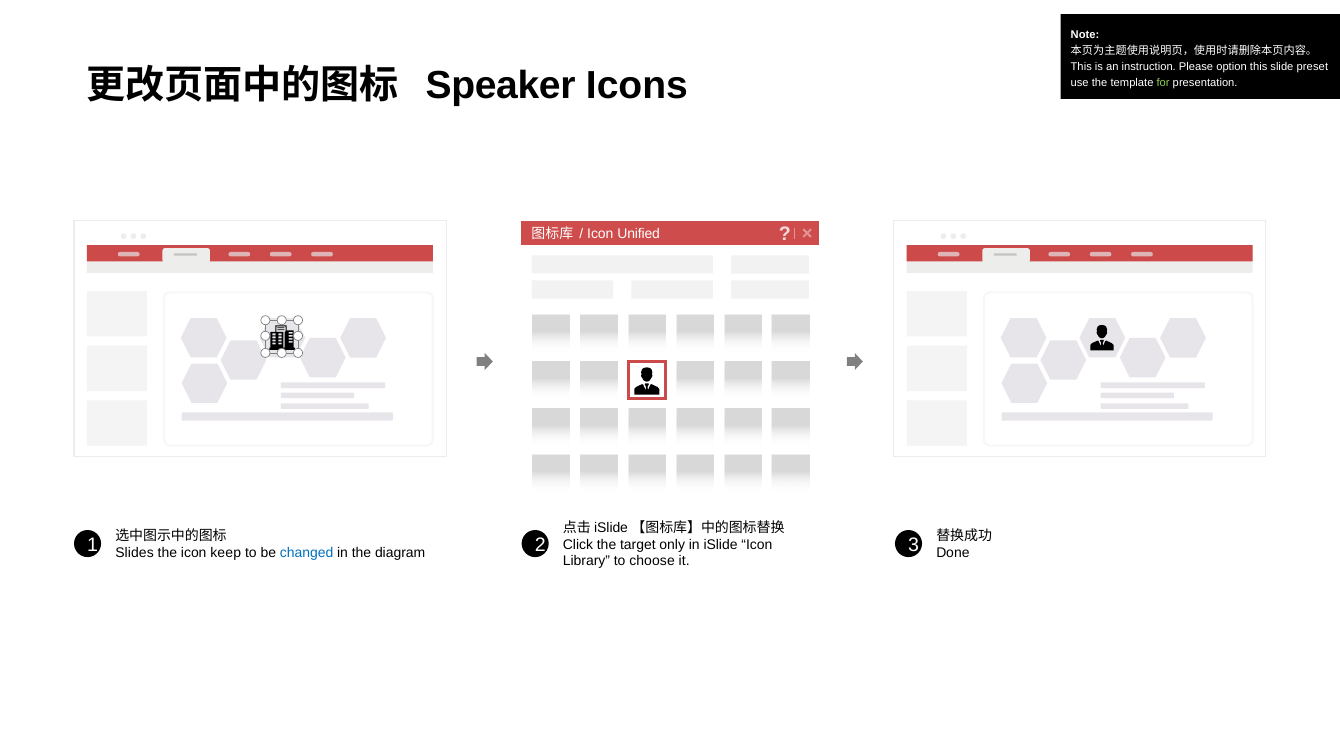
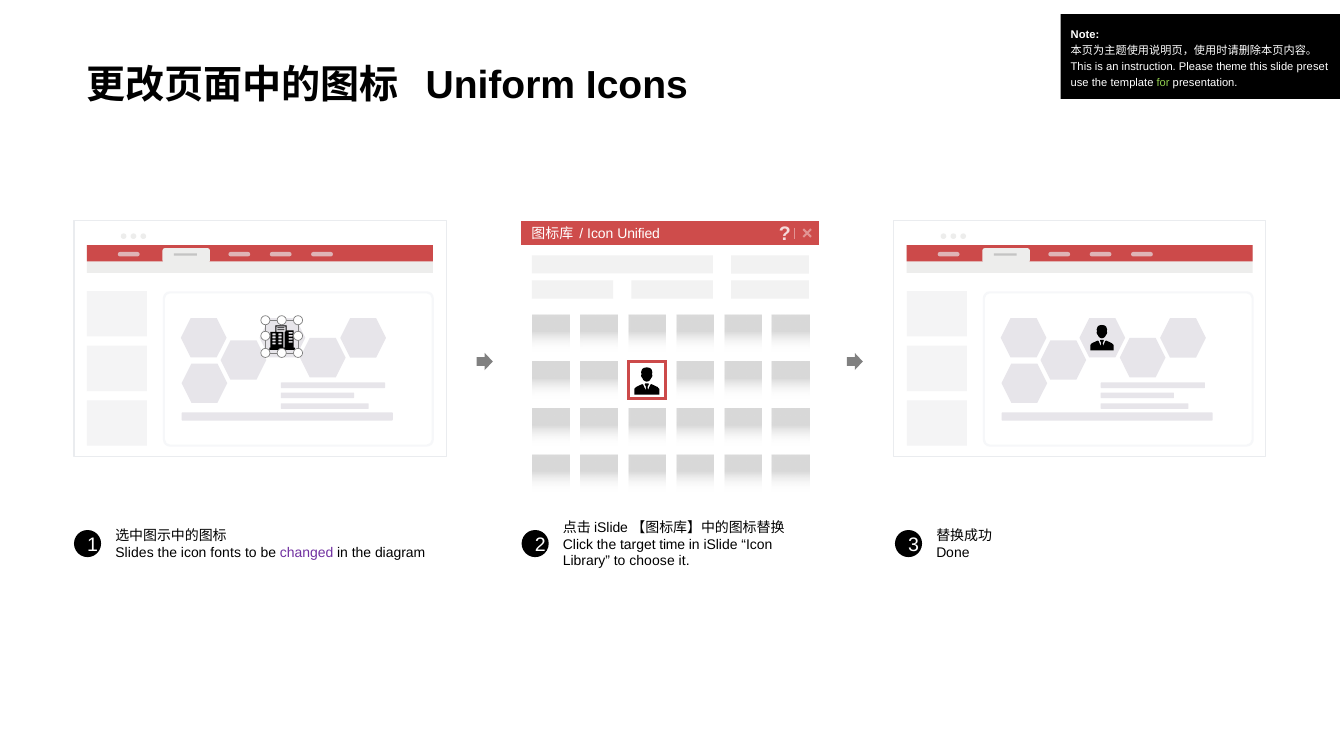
option: option -> theme (1232, 67)
Speaker: Speaker -> Uniform (500, 85)
only: only -> time (672, 544)
keep: keep -> fonts (226, 553)
changed colour: blue -> purple (307, 553)
